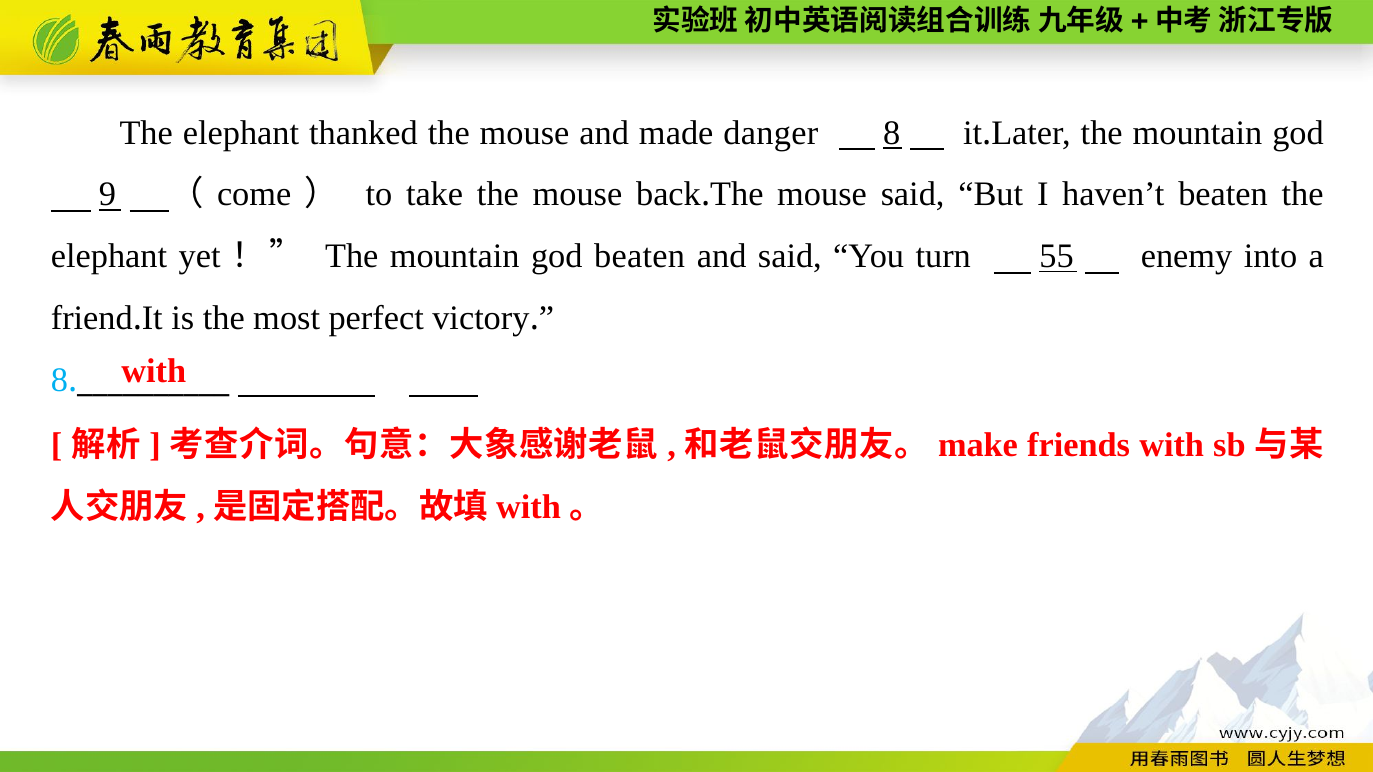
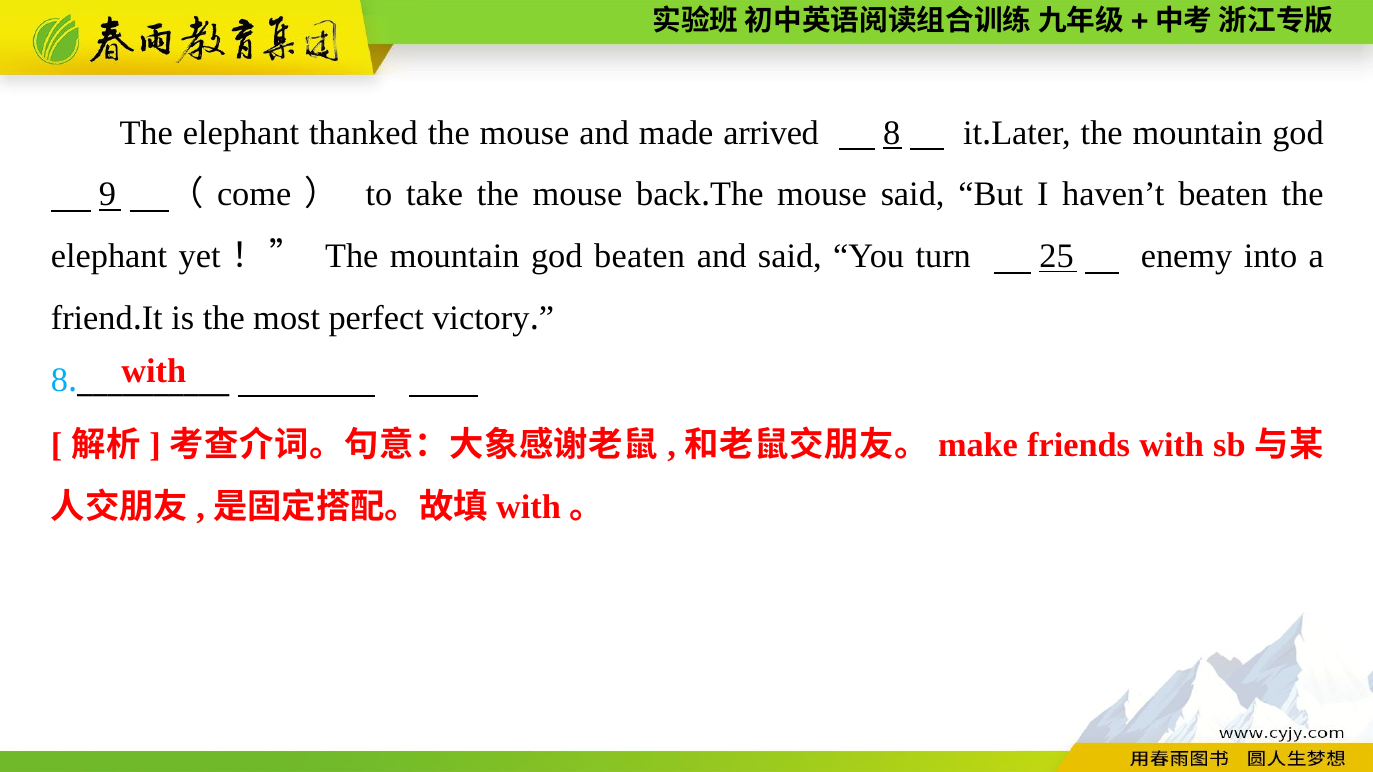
danger: danger -> arrived (771, 133)
55: 55 -> 25 (1057, 256)
